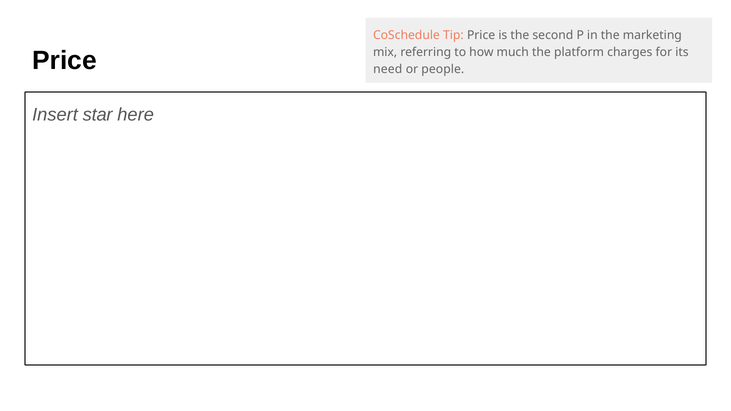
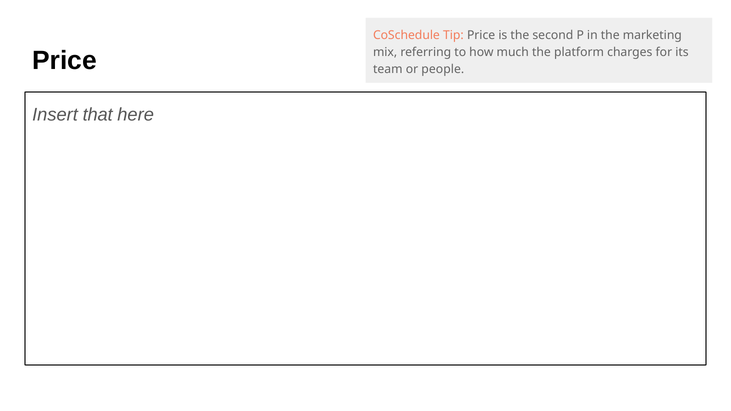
need: need -> team (388, 69)
star: star -> that (98, 115)
